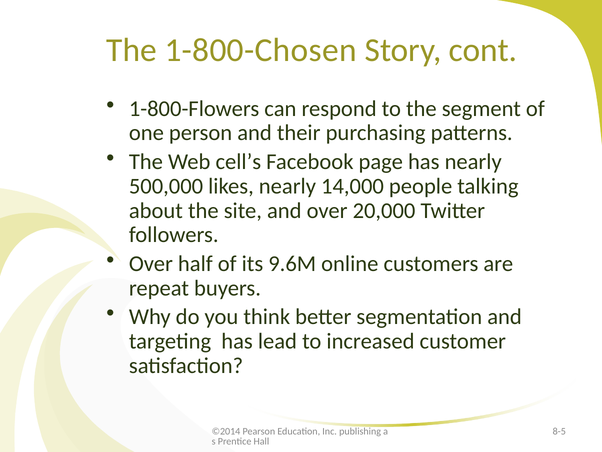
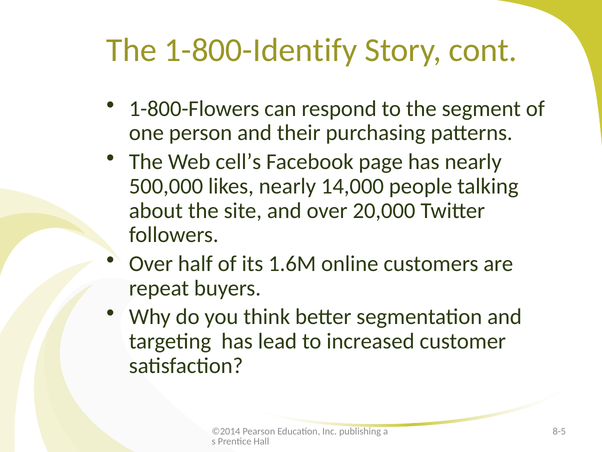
1-800-Chosen: 1-800-Chosen -> 1-800-Identify (261, 50)
9.6M: 9.6M -> 1.6M (292, 263)
